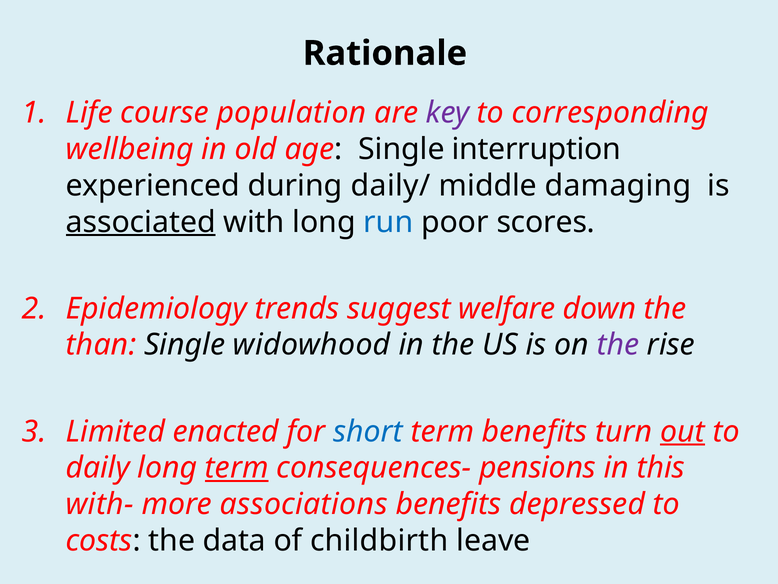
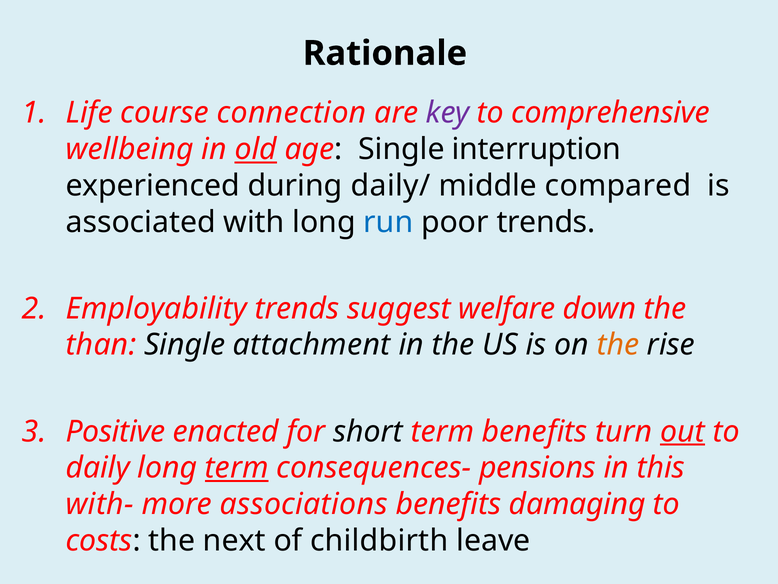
population: population -> connection (292, 113)
corresponding: corresponding -> comprehensive (611, 113)
old underline: none -> present (256, 149)
damaging: damaging -> compared (618, 186)
associated underline: present -> none (141, 222)
poor scores: scores -> trends (546, 222)
Epidemiology: Epidemiology -> Employability (156, 308)
widowhood: widowhood -> attachment (312, 345)
the colour: purple -> orange (618, 345)
Limited: Limited -> Positive (116, 431)
short colour: blue -> black (368, 431)
depressed: depressed -> damaging (577, 504)
data: data -> next (234, 540)
